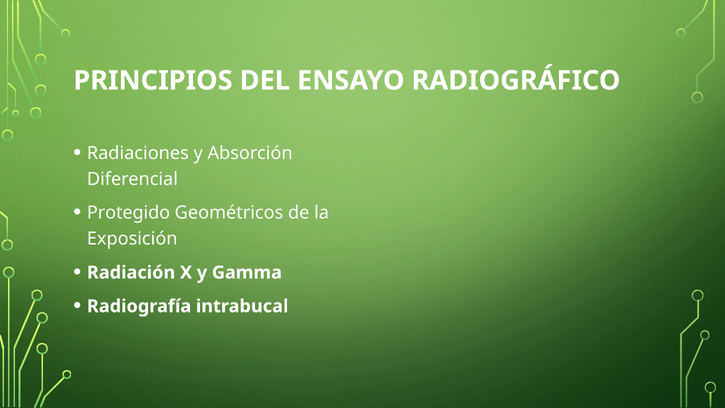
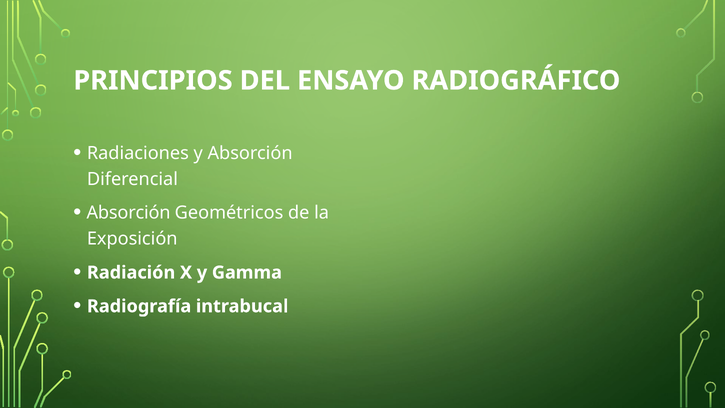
Protegido: Protegido -> Absorción (129, 213)
